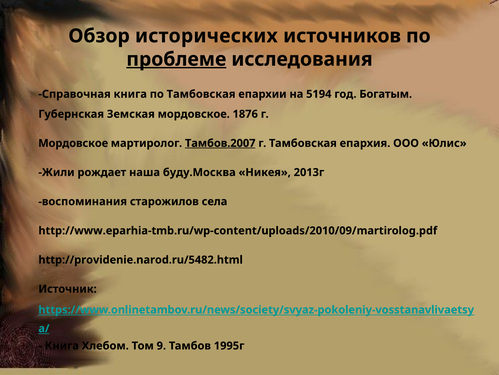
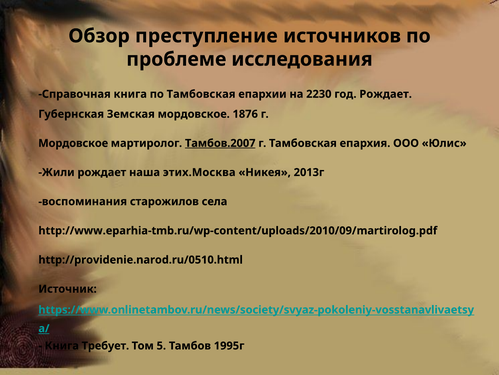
исторических: исторических -> преступление (206, 36)
проблеме underline: present -> none (176, 59)
5194: 5194 -> 2230 (319, 94)
год Богатым: Богатым -> Рождает (386, 94)
буду.Москва: буду.Москва -> этих.Москва (199, 172)
http://providenie.narod.ru/5482.html: http://providenie.narod.ru/5482.html -> http://providenie.narod.ru/0510.html (141, 259)
Хлебом: Хлебом -> Требует (105, 345)
9: 9 -> 5 (161, 345)
